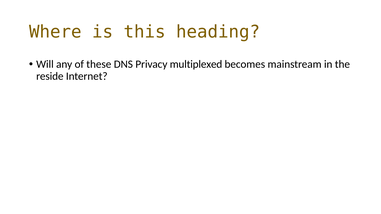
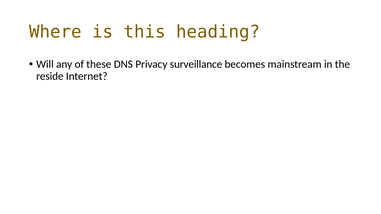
multiplexed: multiplexed -> surveillance (196, 64)
